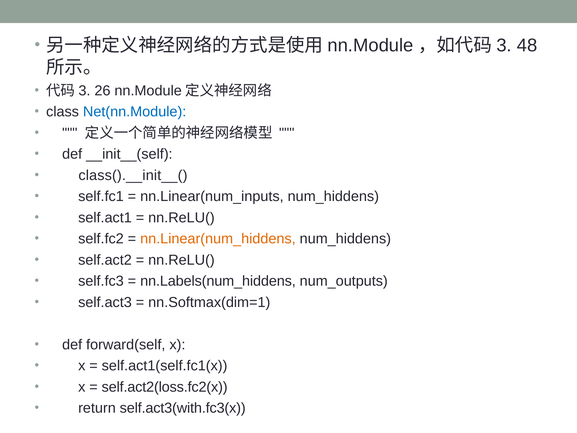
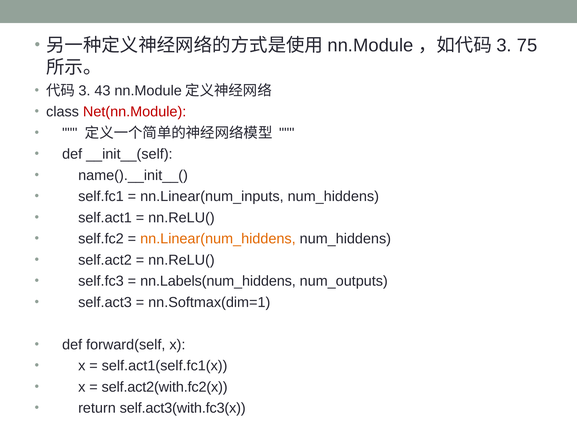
48: 48 -> 75 (527, 45)
26: 26 -> 43 (102, 91)
Net(nn.Module colour: blue -> red (135, 112)
class().__init__(: class().__init__( -> name().__init__( (133, 175)
self.act2(loss.fc2(x: self.act2(loss.fc2(x -> self.act2(with.fc2(x (165, 387)
